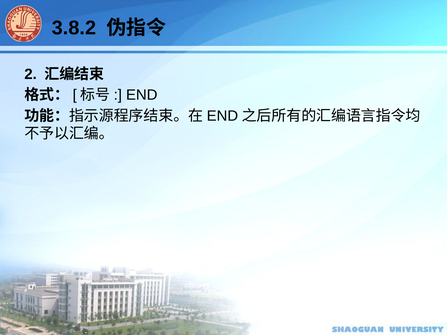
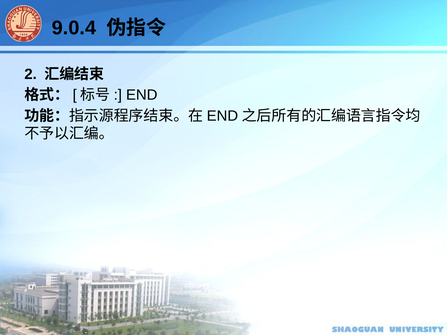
3.8.2: 3.8.2 -> 9.0.4 (74, 28)
